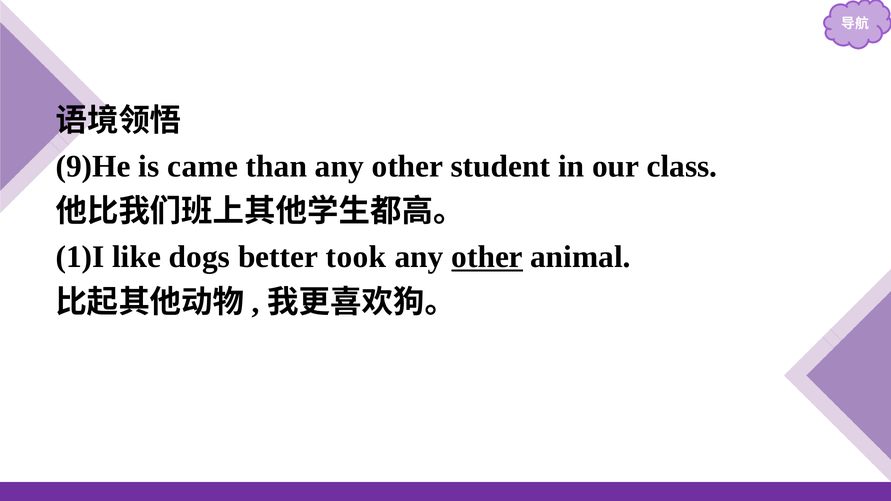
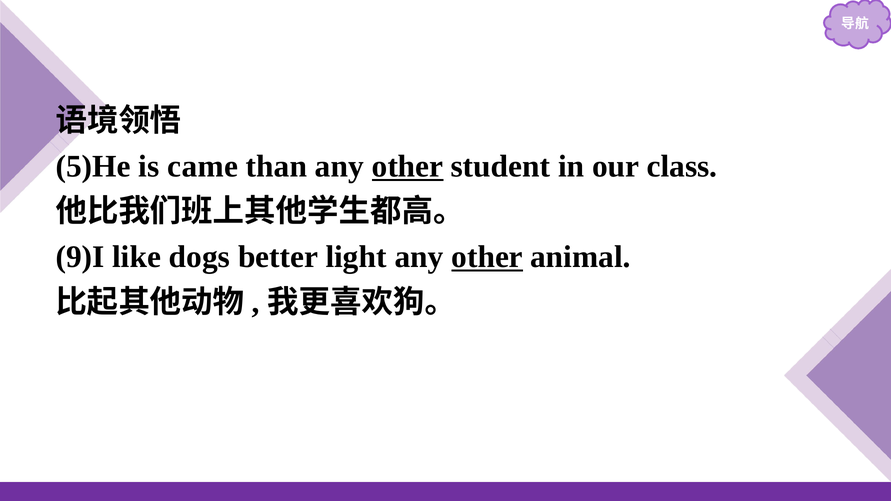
9)He: 9)He -> 5)He (93, 166)
other underline: none -> present (408, 166)
1)I: 1)I -> 9)I (80, 257)
took: took -> light (356, 257)
